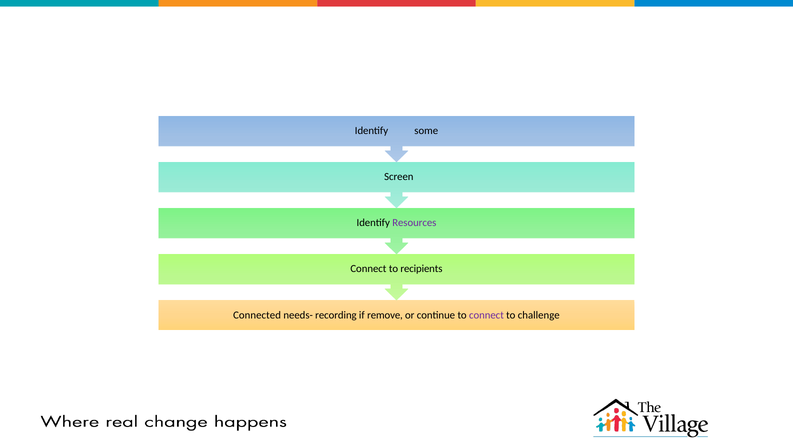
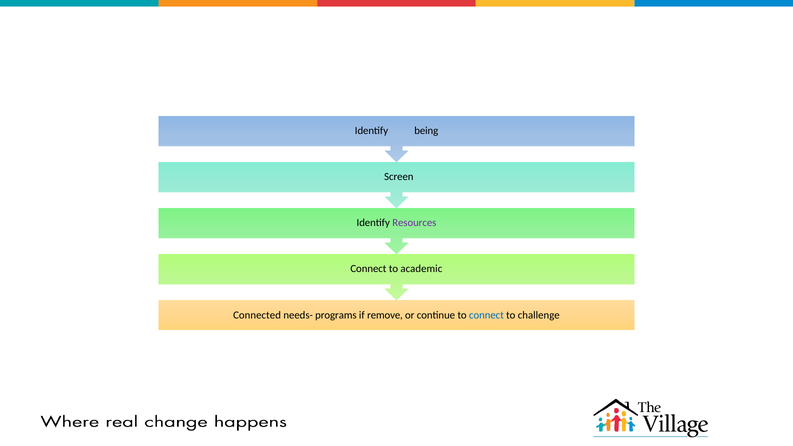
some: some -> being (426, 131)
recipients: recipients -> academic (421, 269)
recording: recording -> programs (336, 315)
connect colour: purple -> blue (486, 315)
